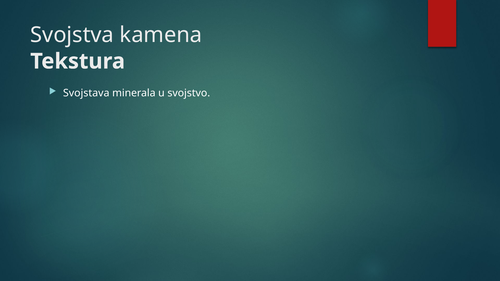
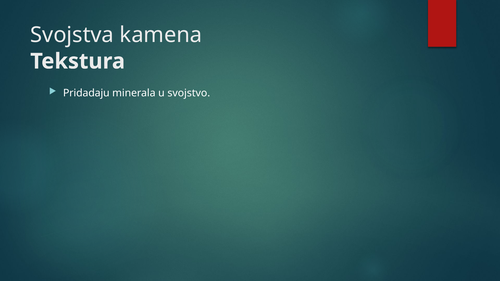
Svojstava: Svojstava -> Pridadaju (86, 93)
